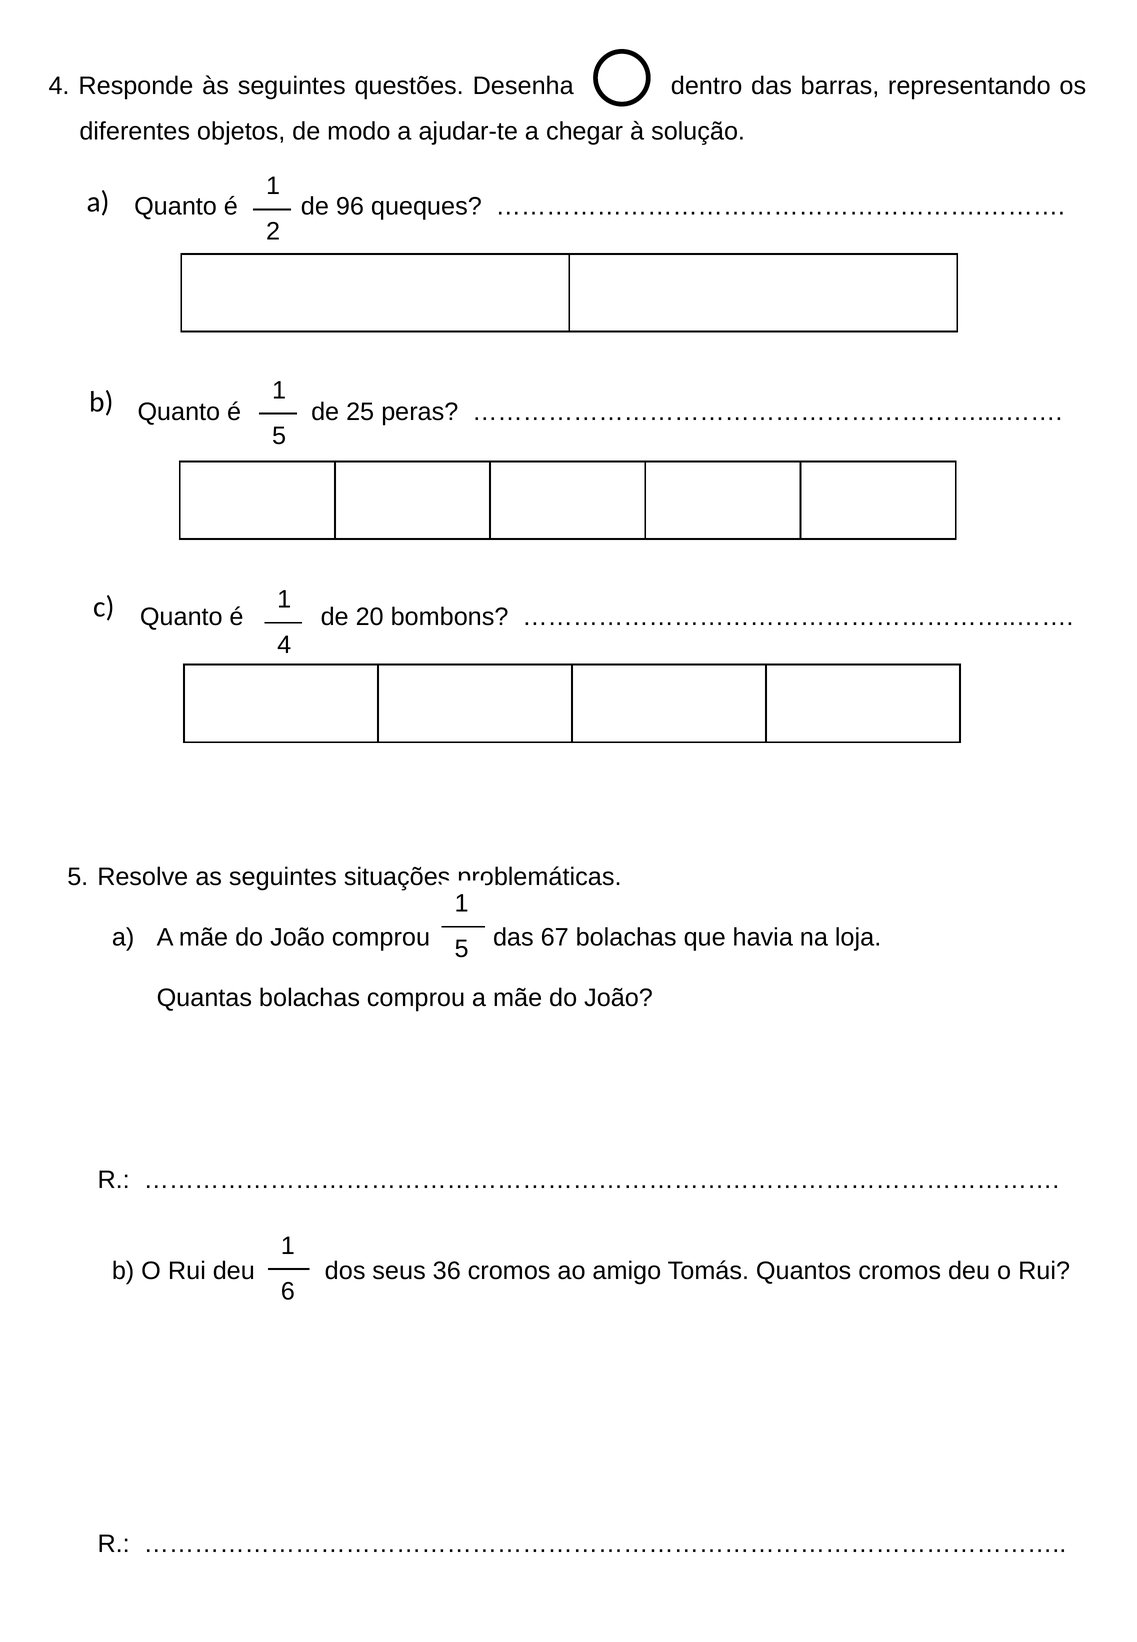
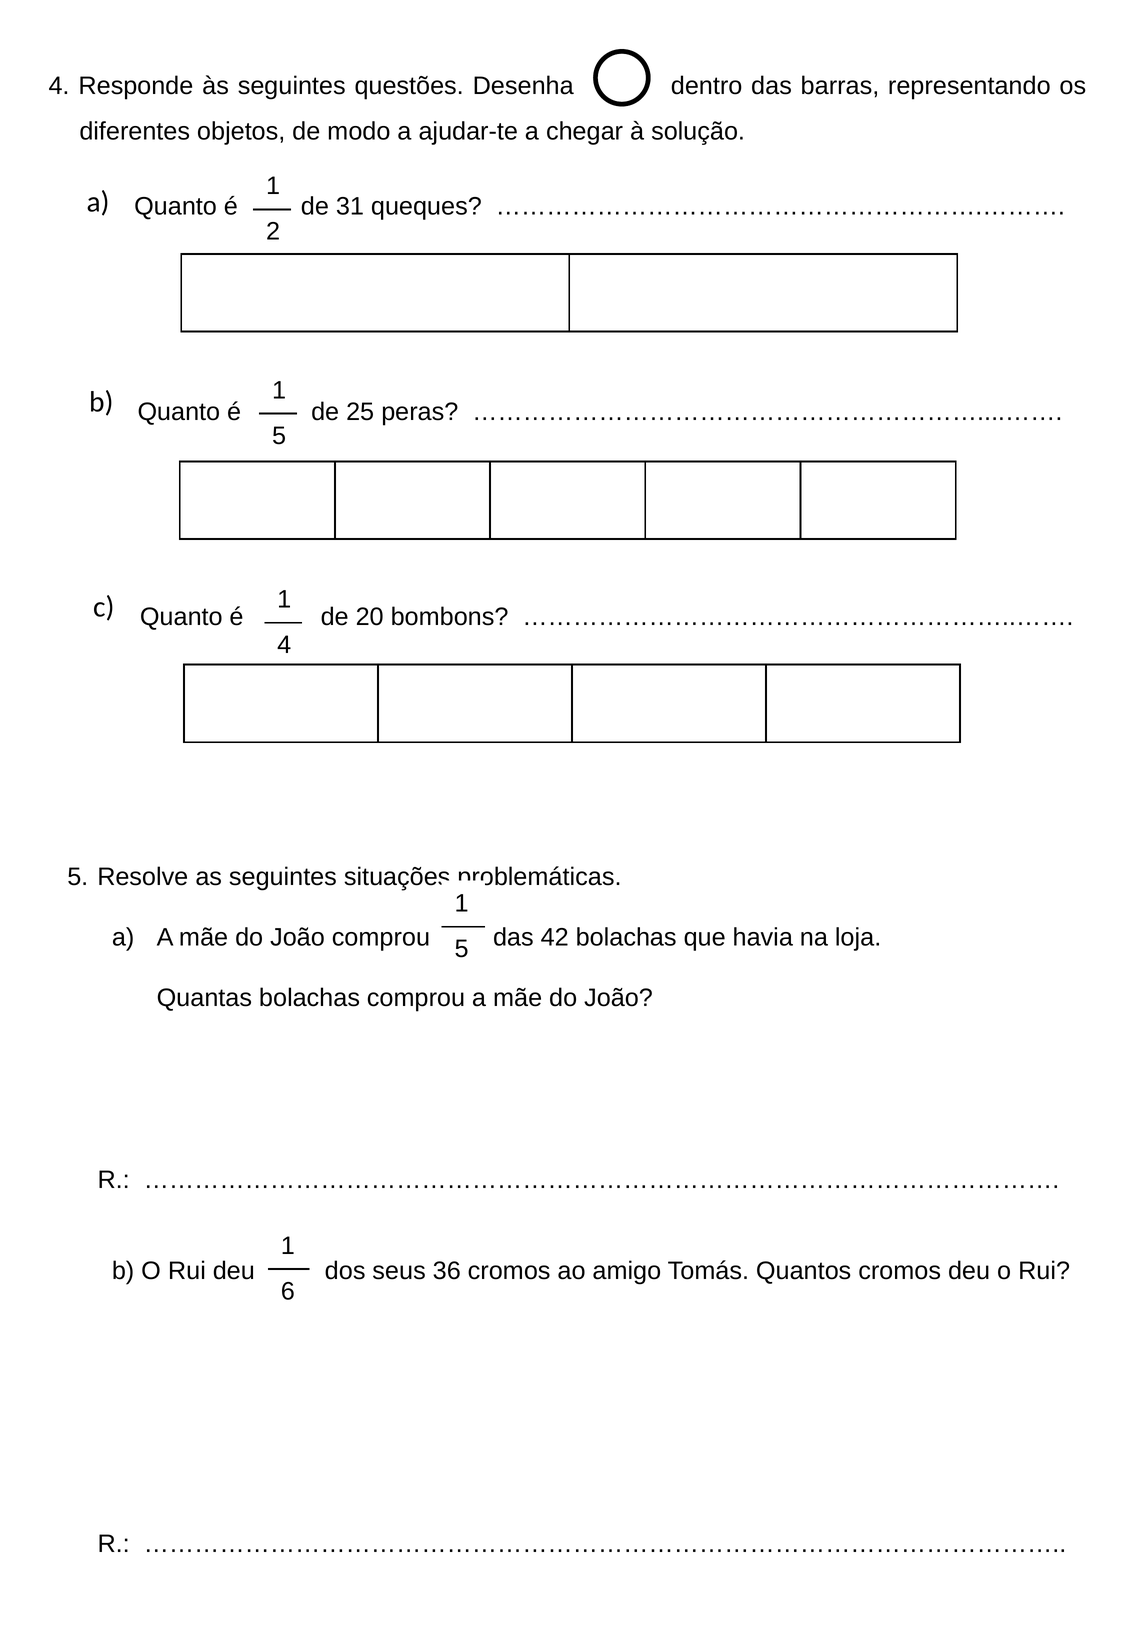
96: 96 -> 31 (350, 206)
67: 67 -> 42 (555, 938)
